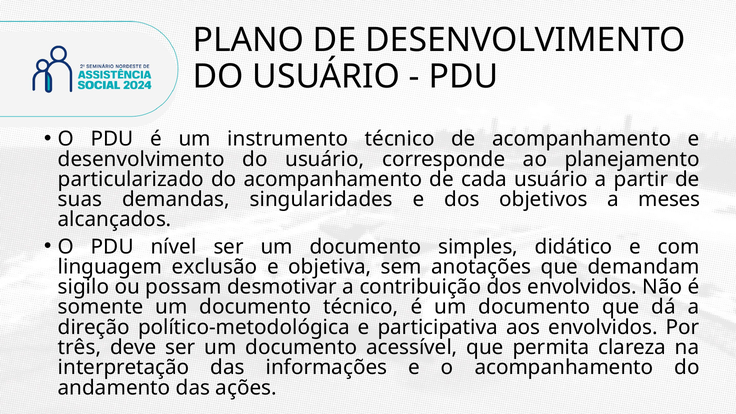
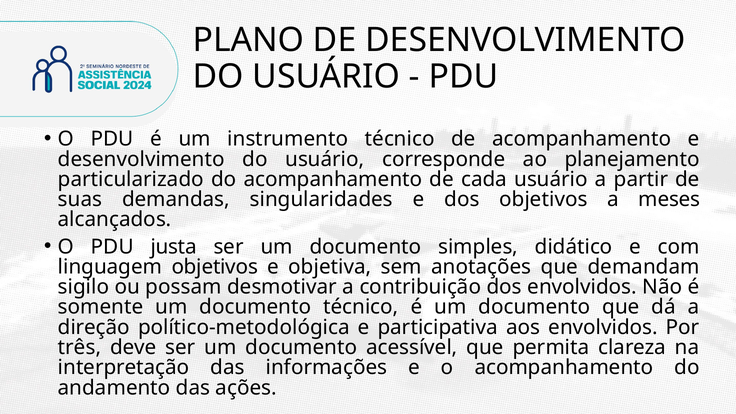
nível: nível -> justa (174, 247)
linguagem exclusão: exclusão -> objetivos (215, 267)
